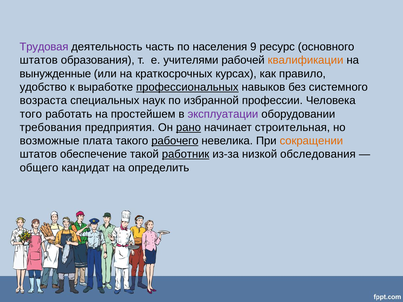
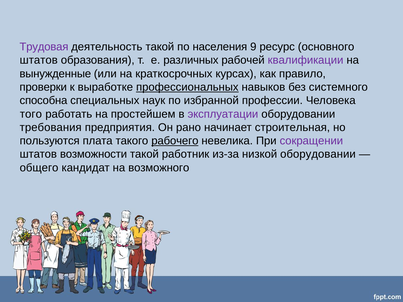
деятельность часть: часть -> такой (160, 47)
учителями: учителями -> различных (191, 60)
квалификации colour: orange -> purple (306, 60)
удобство: удобство -> проверки (43, 87)
возраста: возраста -> способна (43, 101)
рано underline: present -> none (188, 128)
возможные: возможные -> пользуются (50, 141)
сокращении colour: orange -> purple (311, 141)
обеспечение: обеспечение -> возможности (94, 154)
работник underline: present -> none (186, 154)
низкой обследования: обследования -> оборудовании (318, 154)
определить: определить -> возможного (159, 168)
